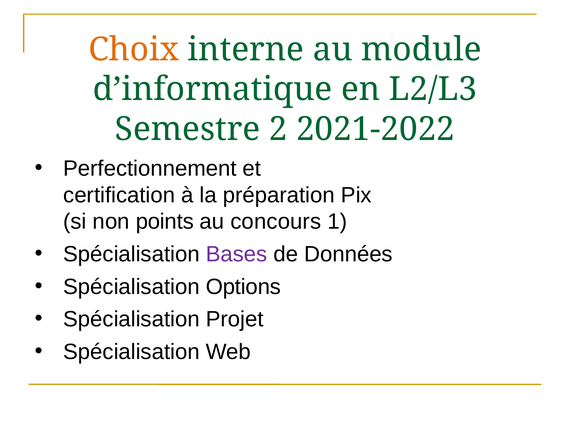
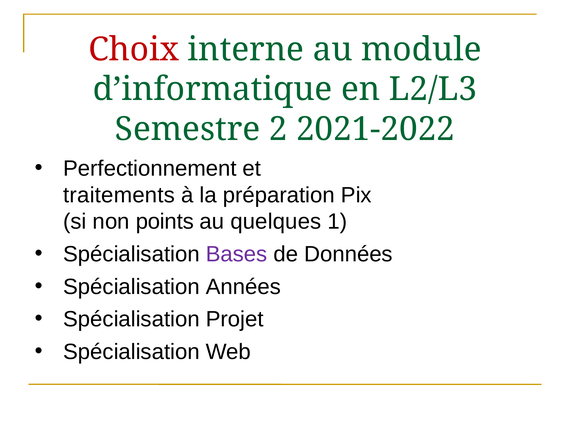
Choix colour: orange -> red (134, 49)
certification: certification -> traitements (119, 195)
concours: concours -> quelques (276, 222)
Options: Options -> Années (243, 287)
